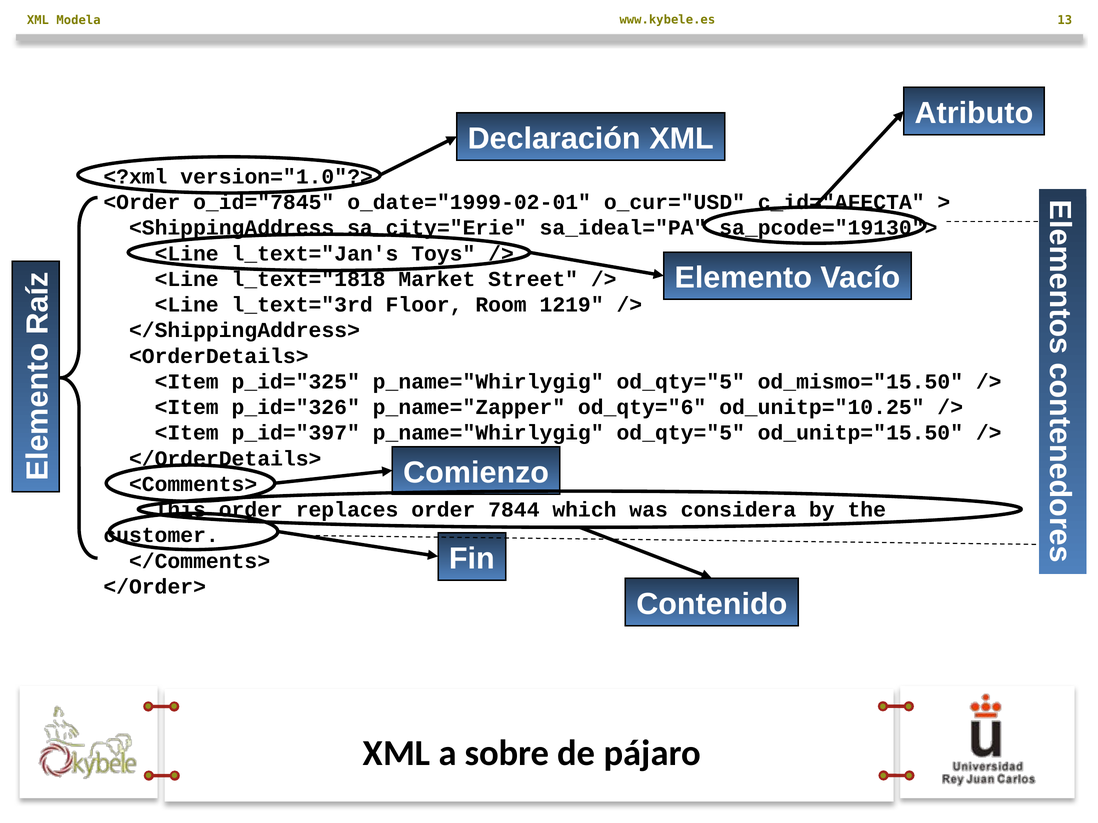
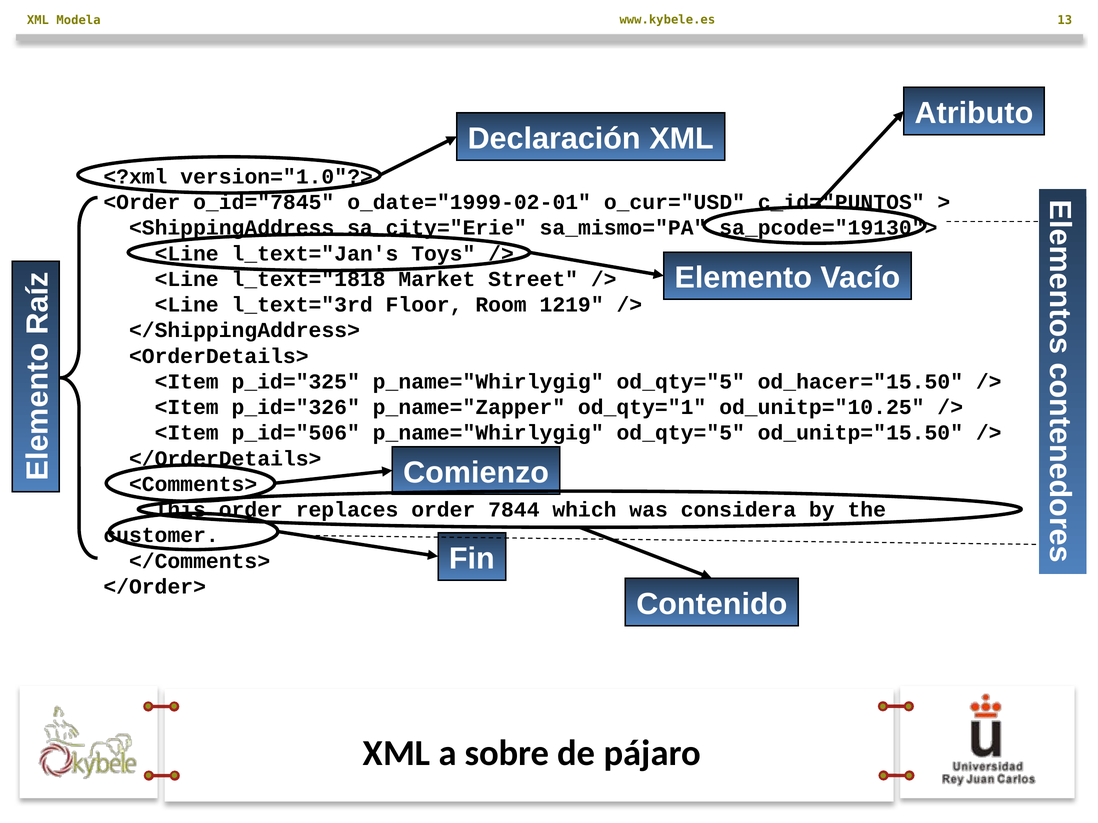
c_id="AFECTA: c_id="AFECTA -> c_id="PUNTOS (841, 202)
sa_ideal="PA: sa_ideal="PA -> sa_mismo="PA (623, 228)
od_mismo="15.50: od_mismo="15.50 -> od_hacer="15.50 (860, 382)
od_qty="6: od_qty="6 -> od_qty="1 (642, 408)
p_id="397: p_id="397 -> p_id="506 (296, 433)
